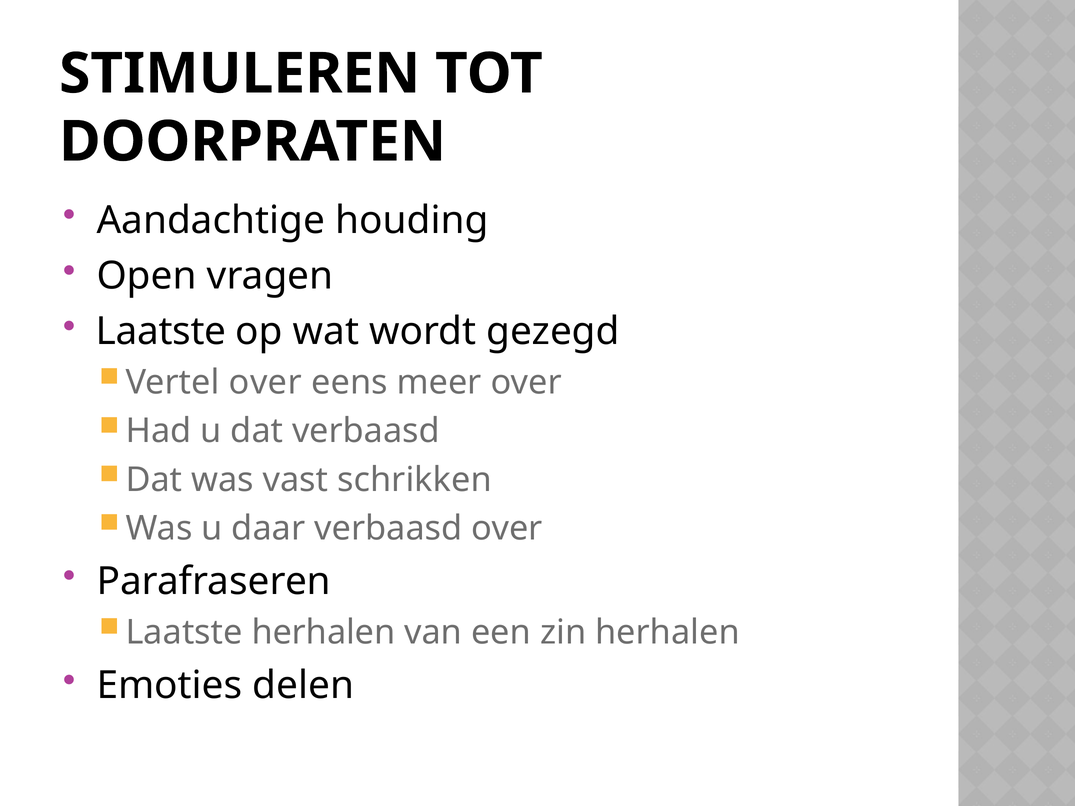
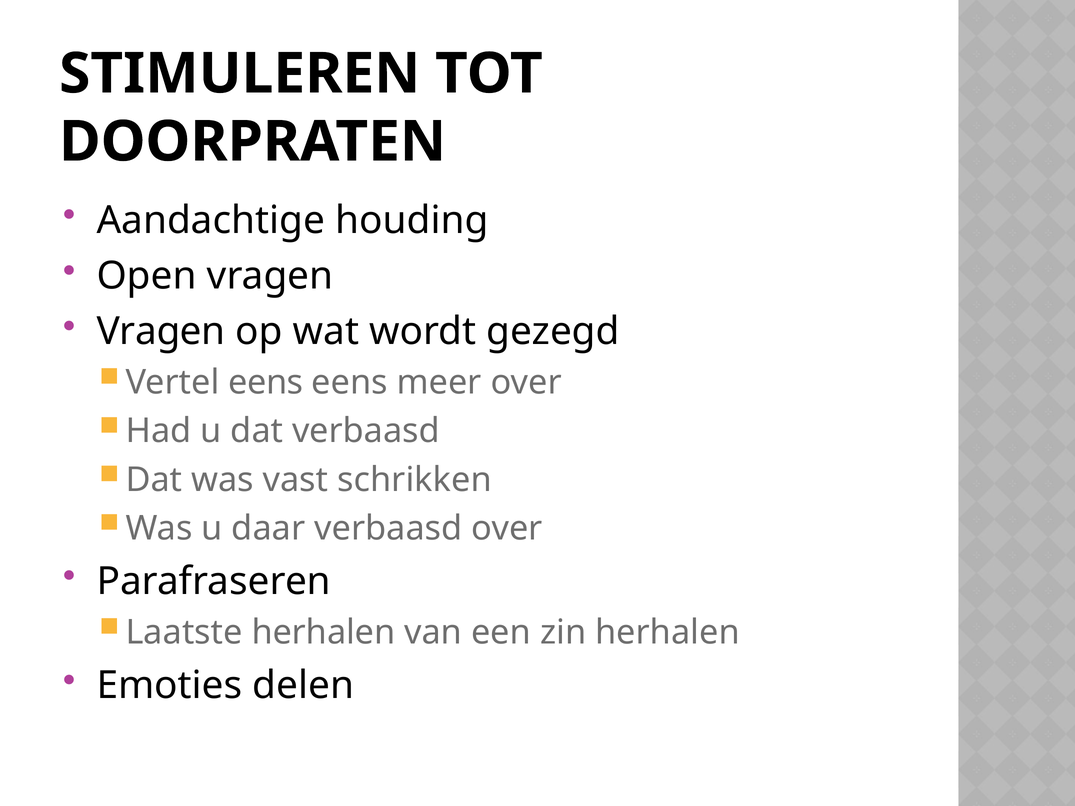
Laatste: Laatste -> Vragen (161, 332)
Vertel over: over -> eens (266, 383)
